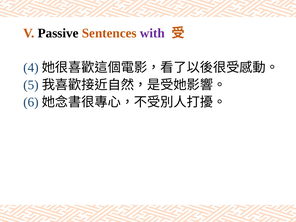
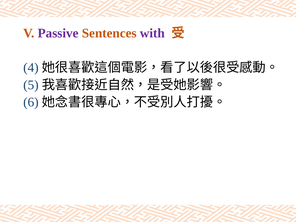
Passive colour: black -> purple (58, 33)
